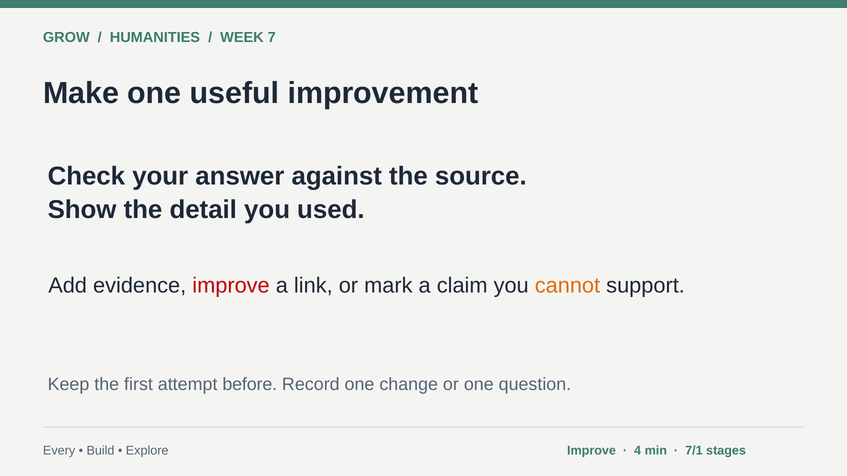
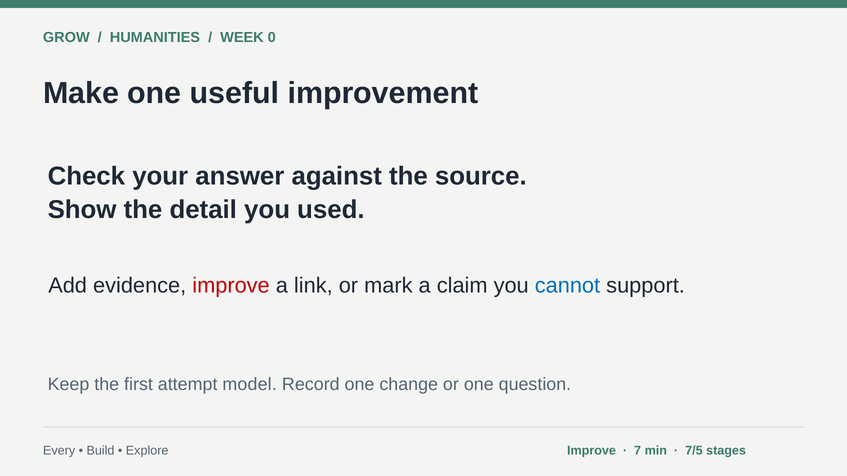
7: 7 -> 0 (272, 38)
cannot colour: orange -> blue (567, 286)
before: before -> model (250, 385)
4: 4 -> 7 (638, 451)
7/1: 7/1 -> 7/5 (694, 451)
